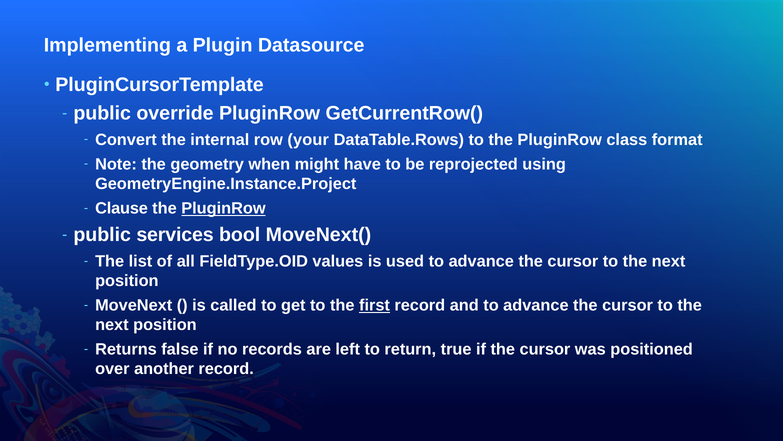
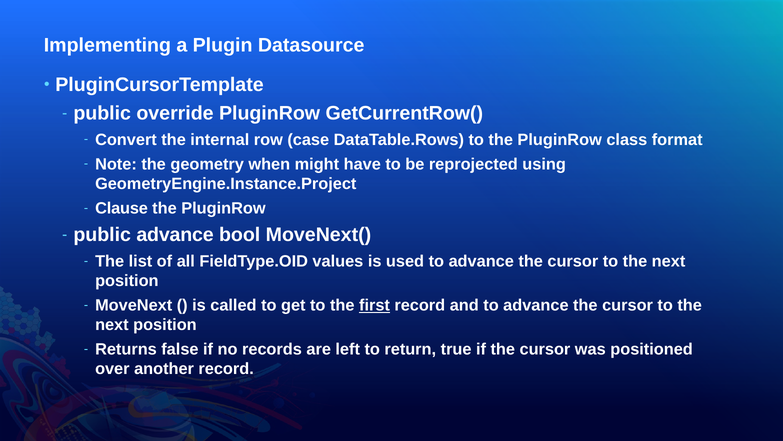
your: your -> case (308, 139)
PluginRow underline: present -> none (223, 208)
public services: services -> advance (175, 235)
